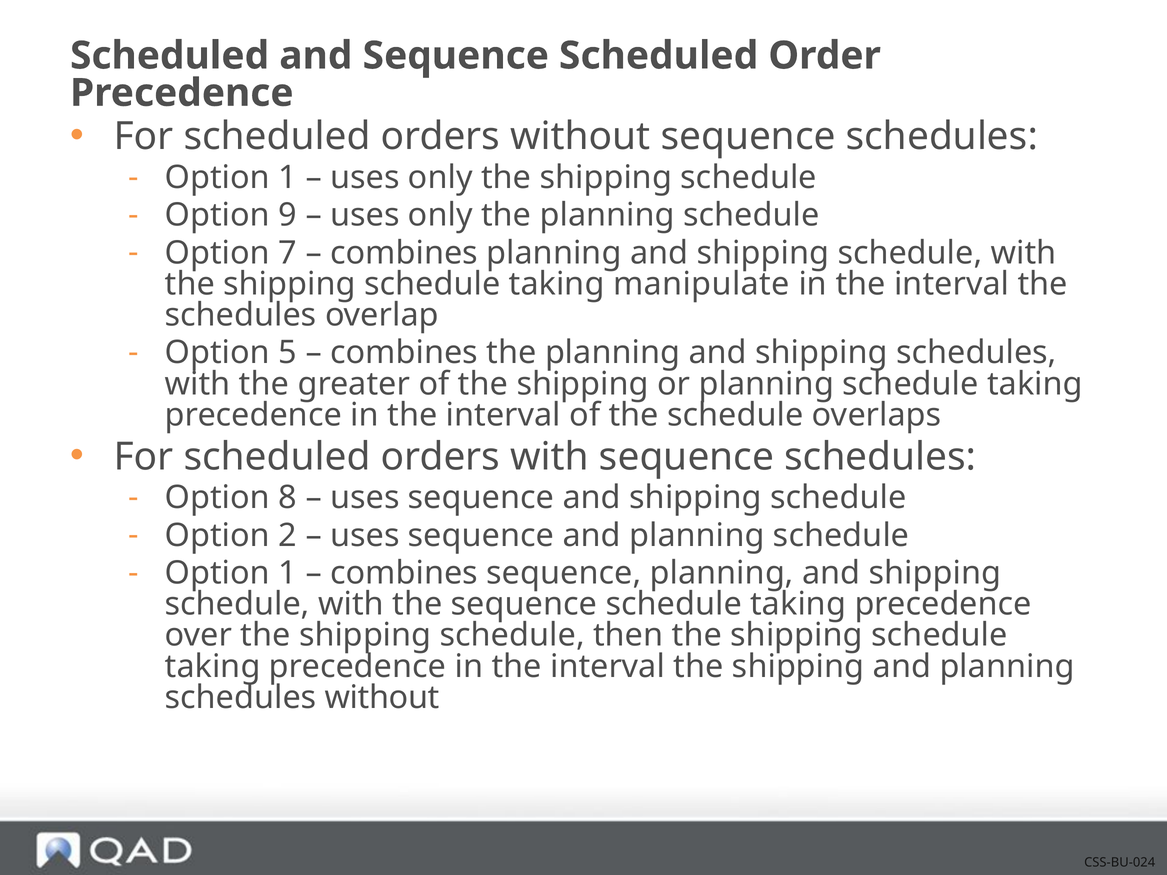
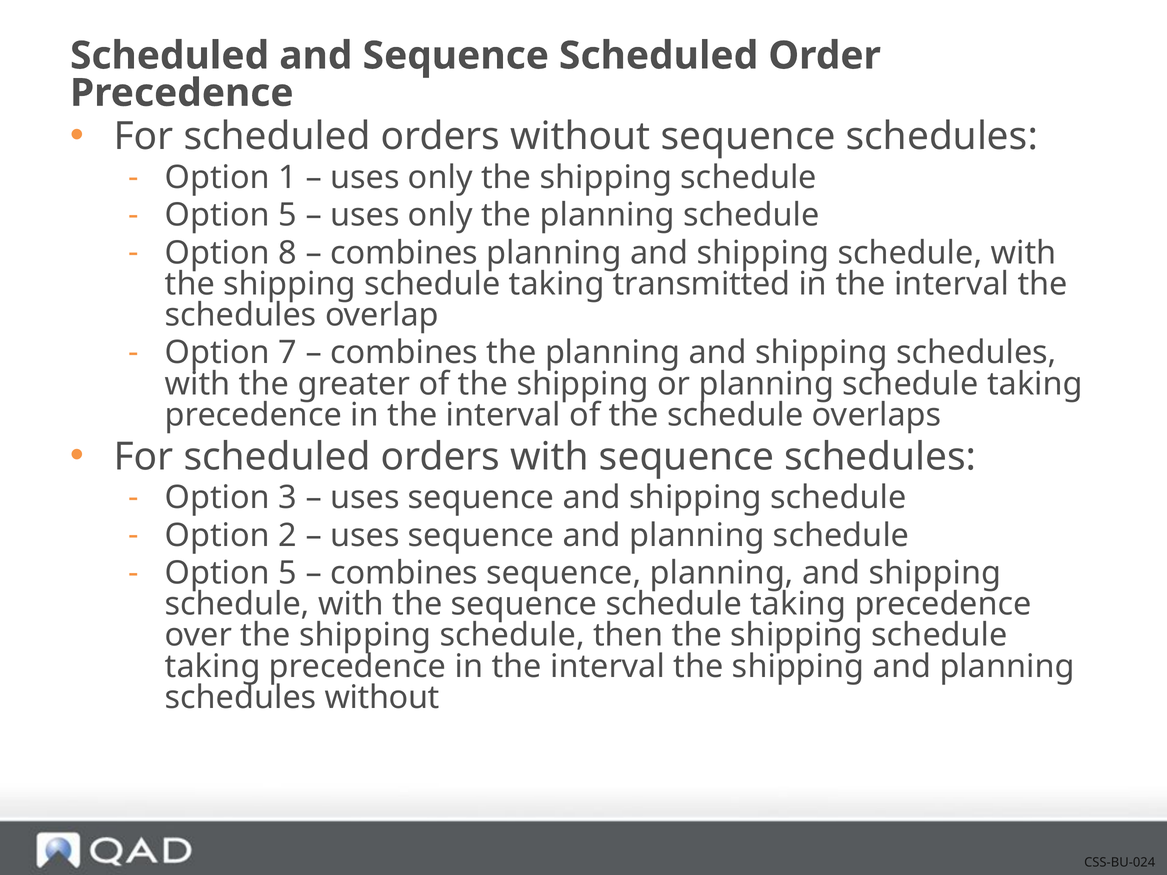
9: 9 -> 5 (288, 215)
7: 7 -> 8 (288, 253)
manipulate: manipulate -> transmitted (702, 284)
5: 5 -> 7 (288, 353)
8: 8 -> 3 (288, 498)
1: 1 -> 5 (288, 573)
